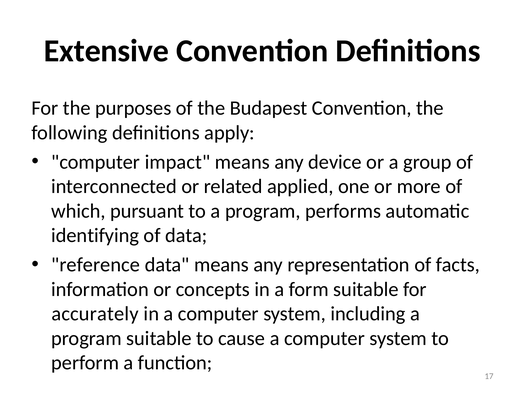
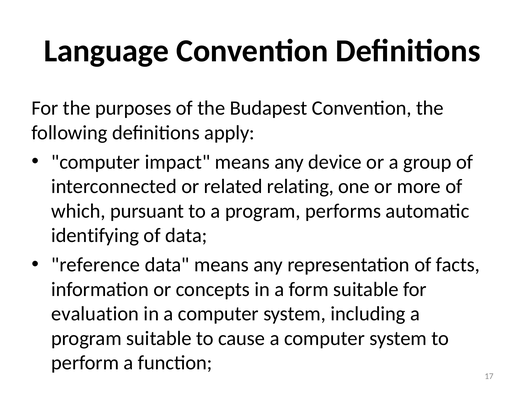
Extensive: Extensive -> Language (106, 51)
applied: applied -> relating (300, 186)
accurately: accurately -> evaluation (95, 314)
